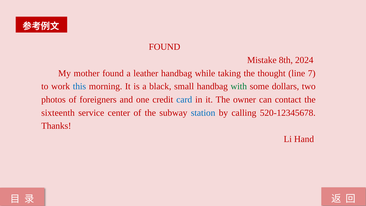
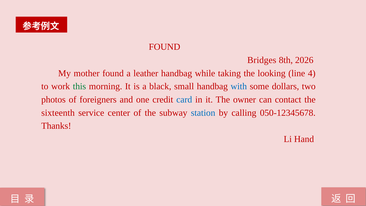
Mistake: Mistake -> Bridges (262, 60)
2024: 2024 -> 2026 (304, 60)
thought: thought -> looking (272, 73)
7: 7 -> 4 (312, 73)
this colour: blue -> green (79, 86)
with colour: green -> blue (239, 86)
520-12345678: 520-12345678 -> 050-12345678 (288, 113)
